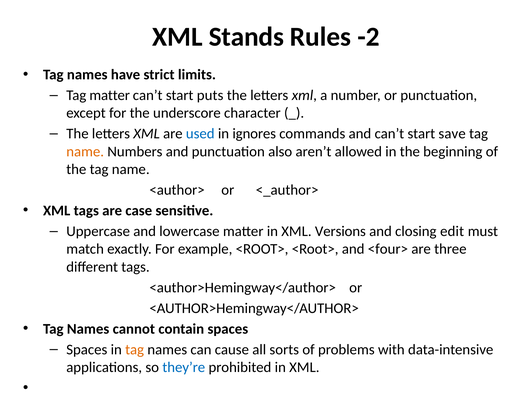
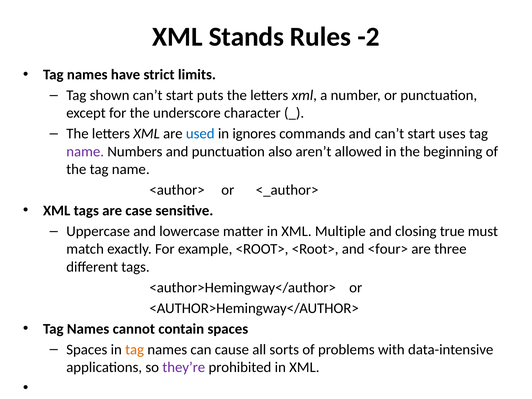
Tag matter: matter -> shown (110, 95)
save: save -> uses (452, 134)
name colour: orange -> purple (85, 151)
Versions: Versions -> Multiple (340, 231)
edit: edit -> true (452, 231)
they’re colour: blue -> purple (184, 367)
